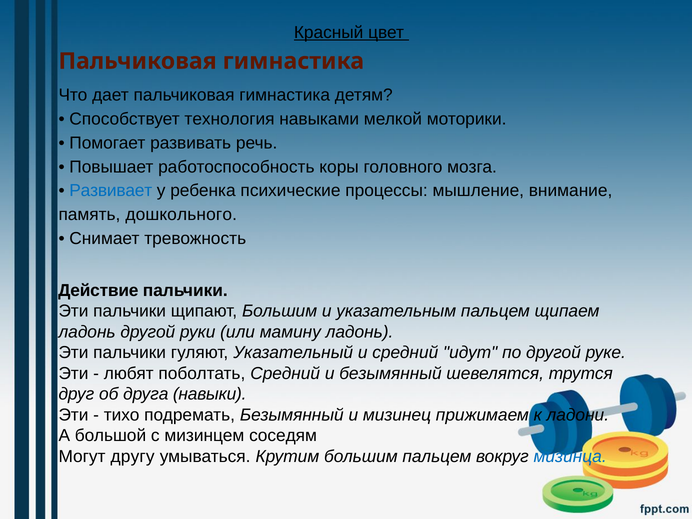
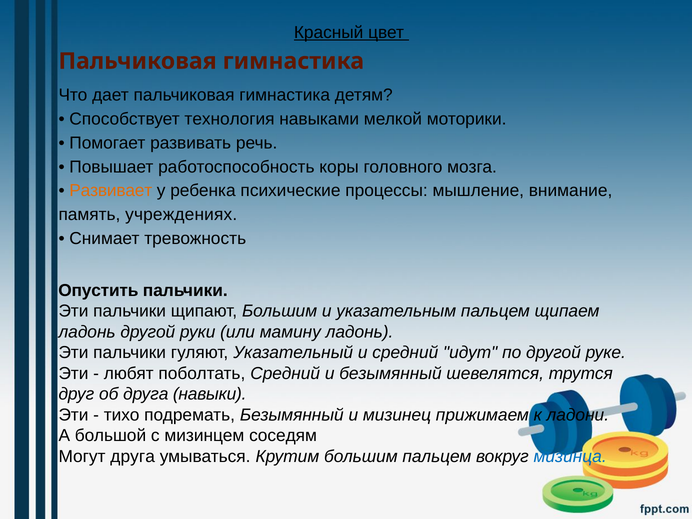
Развивает colour: blue -> orange (111, 191)
дошкольного: дошкольного -> учреждениях (181, 215)
Действие: Действие -> Опустить (98, 290)
Могут другу: другу -> друга (133, 457)
